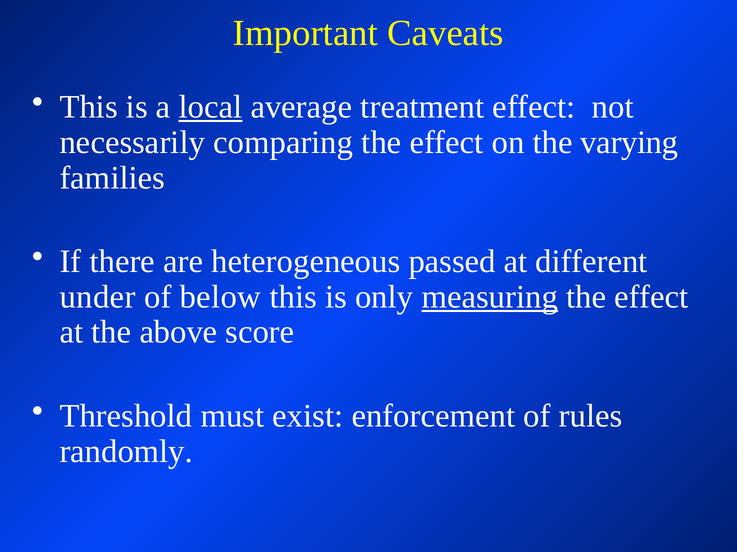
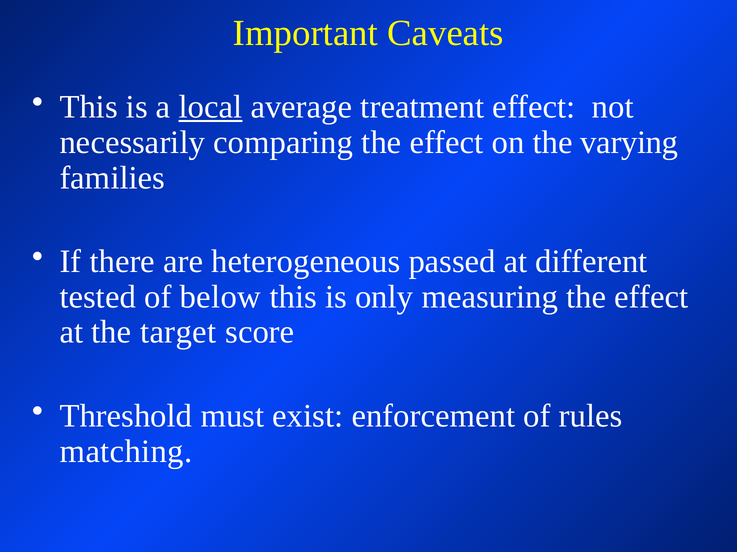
under: under -> tested (98, 297)
measuring underline: present -> none (490, 297)
above: above -> target (178, 333)
randomly: randomly -> matching (126, 452)
